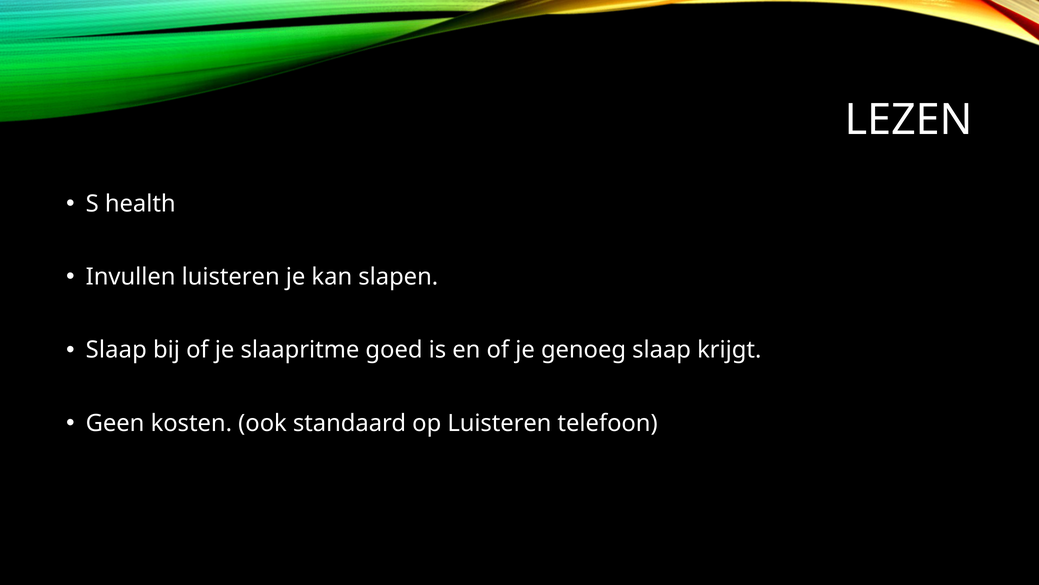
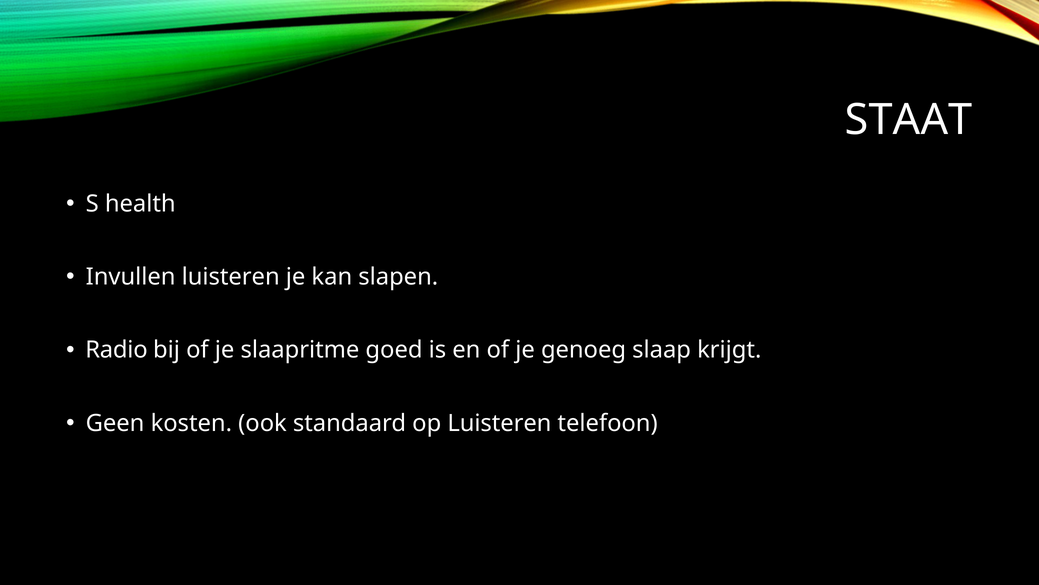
LEZEN: LEZEN -> STAAT (909, 120)
Slaap: Slaap -> Radio (116, 350)
